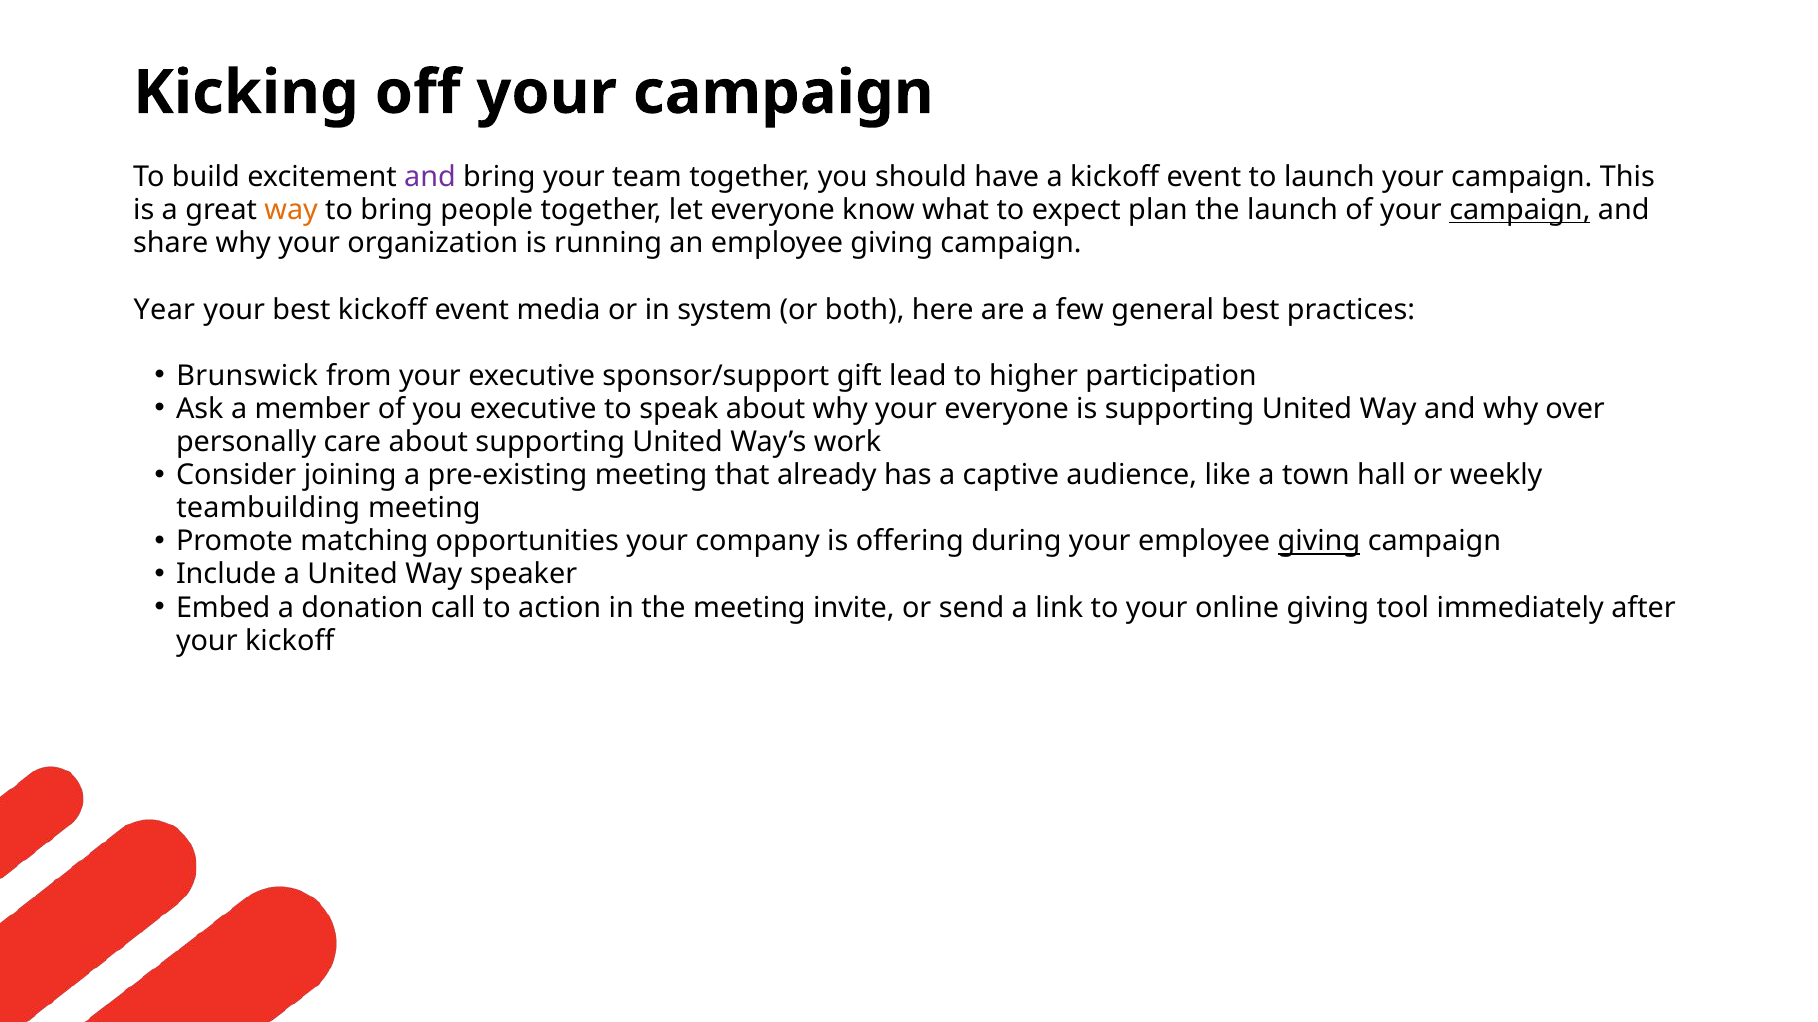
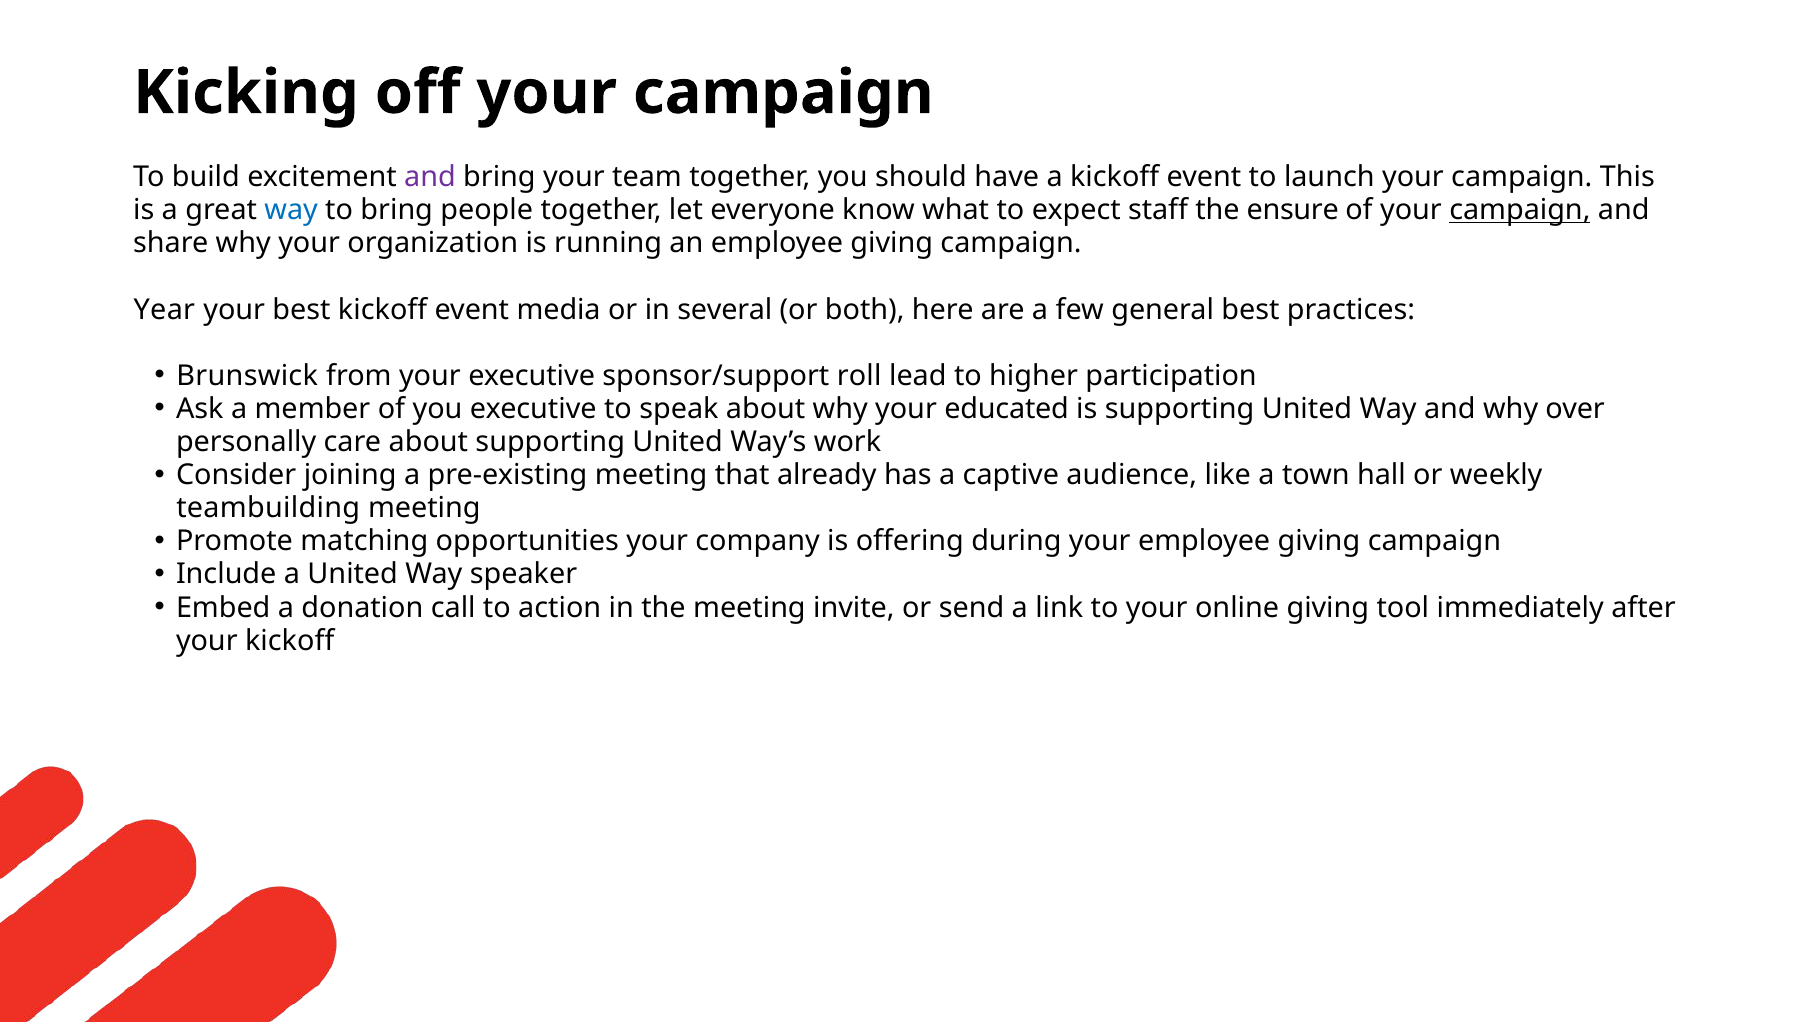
way colour: orange -> blue (291, 210)
plan: plan -> staff (1158, 210)
the launch: launch -> ensure (1293, 210)
system: system -> several (725, 310)
gift: gift -> roll (859, 376)
your everyone: everyone -> educated (1007, 409)
giving underline: present -> none (1319, 542)
